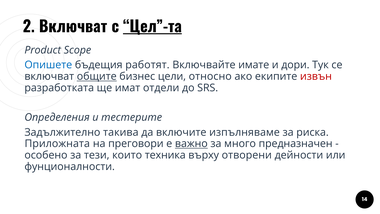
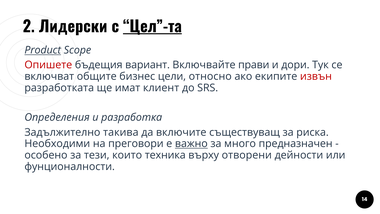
2 Включват: Включват -> Лидерски (73, 27)
Product underline: none -> present (43, 50)
Опишете colour: blue -> red (48, 65)
работят: работят -> вариант (148, 65)
имате: имате -> прави (254, 65)
общите underline: present -> none (97, 76)
отдели: отдели -> клиент (161, 88)
тестерите: тестерите -> разработка (132, 117)
изпълняваме: изпълняваме -> съществуващ (245, 132)
Приложната: Приложната -> Необходими (57, 144)
